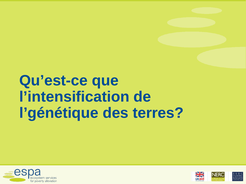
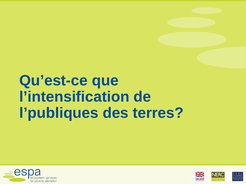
l’génétique: l’génétique -> l’publiques (59, 113)
